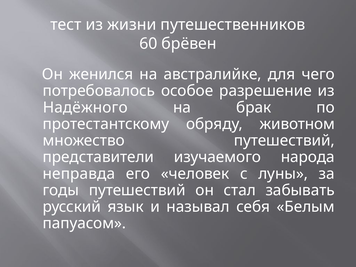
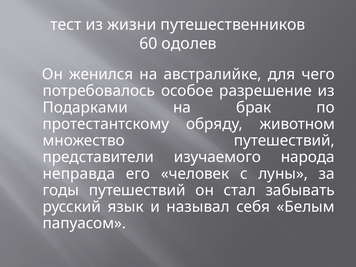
брёвен: брёвен -> одолев (189, 44)
Надёжного: Надёжного -> Подарками (85, 107)
